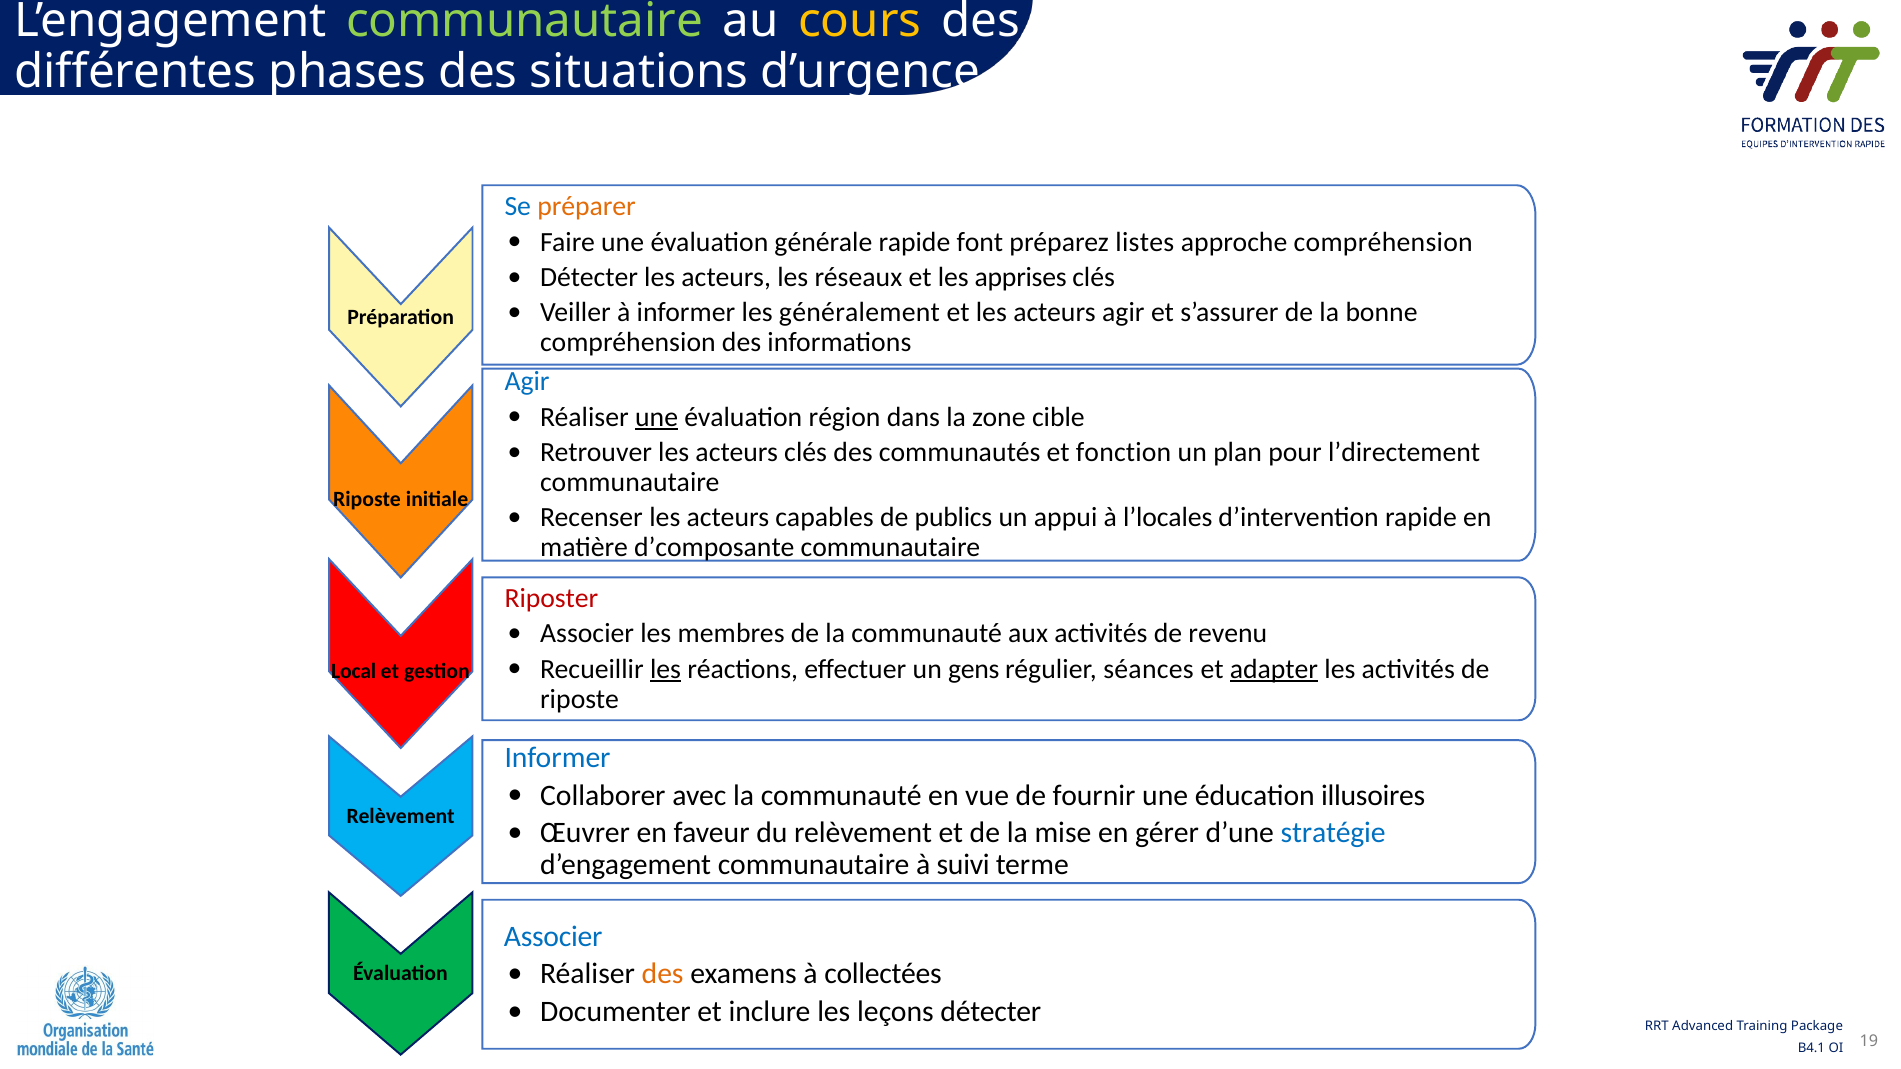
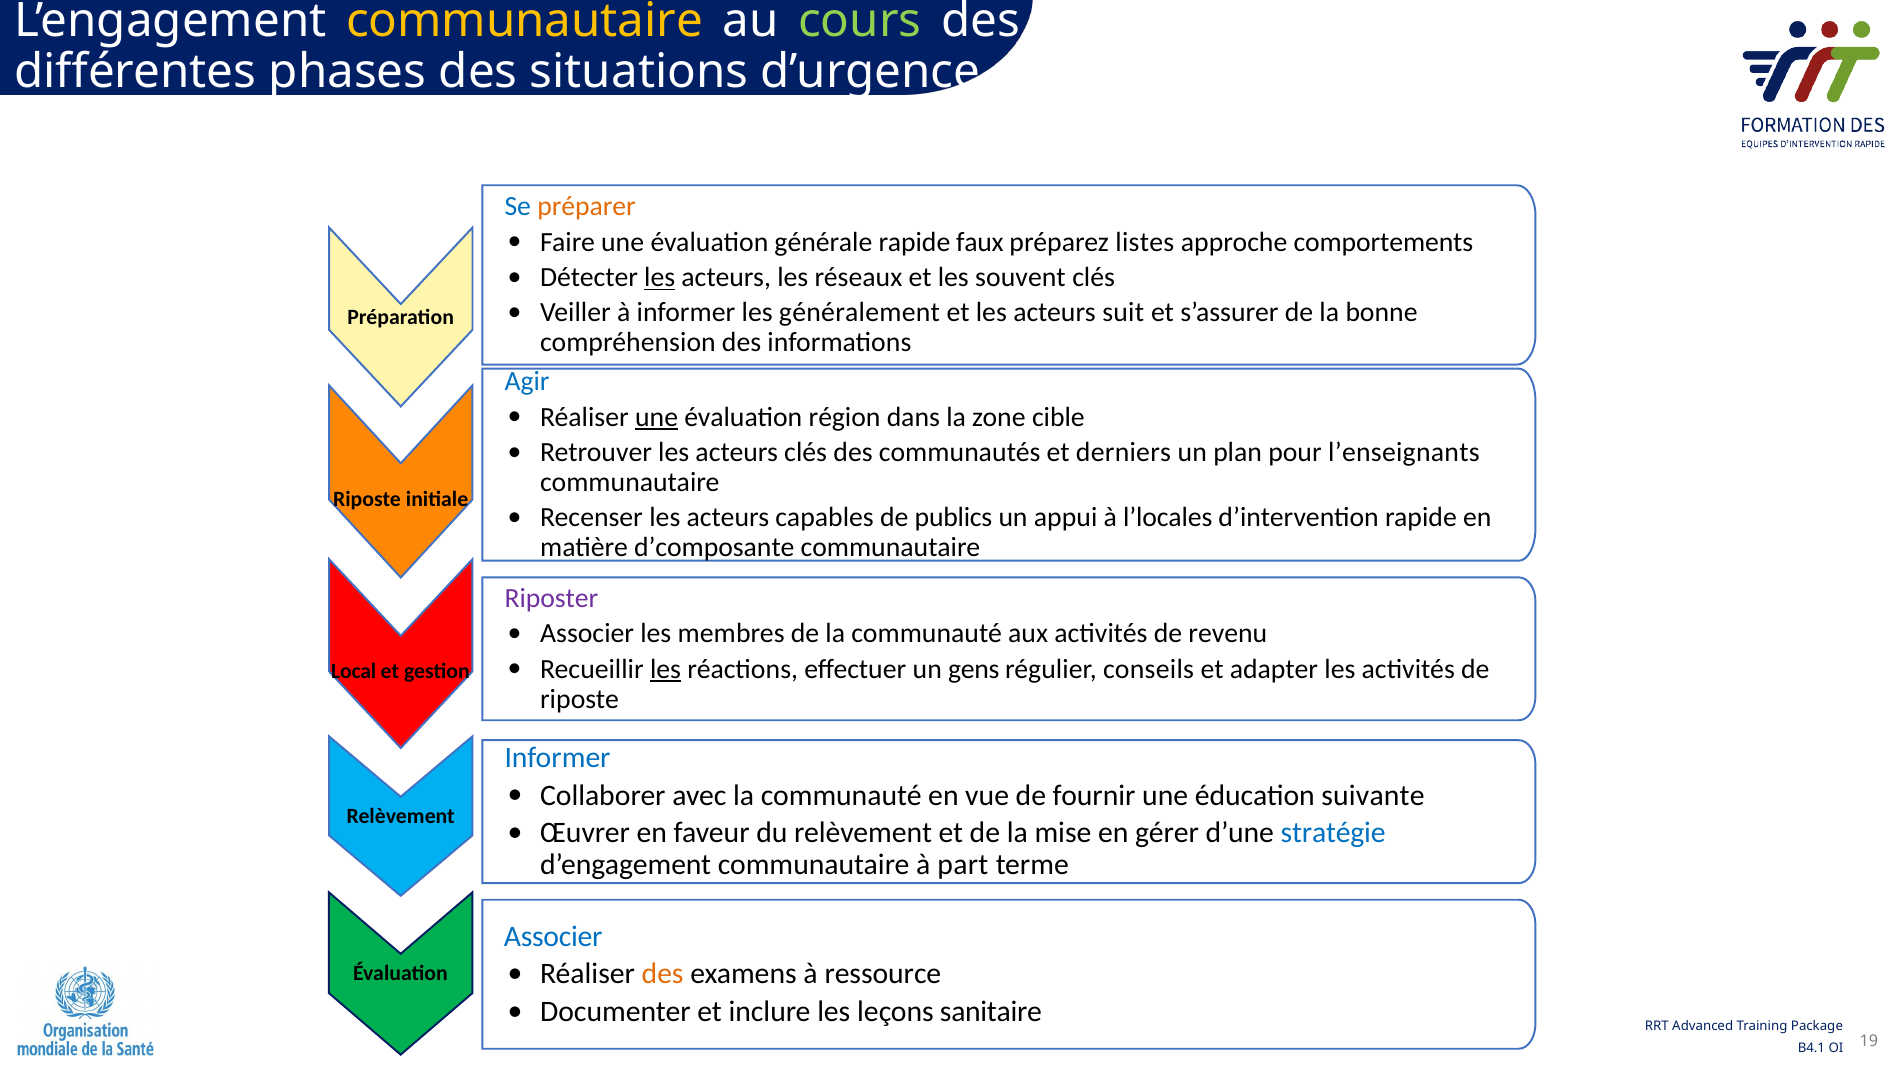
communautaire colour: light green -> yellow (525, 21)
cours colour: yellow -> light green (860, 21)
font: font -> faux (980, 242)
approche compréhension: compréhension -> comportements (1383, 242)
les underline: none -> present (660, 278)
apprises: apprises -> souvent (1020, 278)
acteurs agir: agir -> suit (1123, 313)
fonction: fonction -> derniers (1123, 452)
l’directement: l’directement -> l’enseignants (1404, 452)
Riposter colour: red -> purple (551, 599)
séances: séances -> conseils (1148, 669)
adapter underline: present -> none (1274, 669)
illusoires: illusoires -> suivante (1373, 796)
suivi: suivi -> part (963, 865)
collectées: collectées -> ressource (883, 974)
leçons détecter: détecter -> sanitaire (991, 1012)
